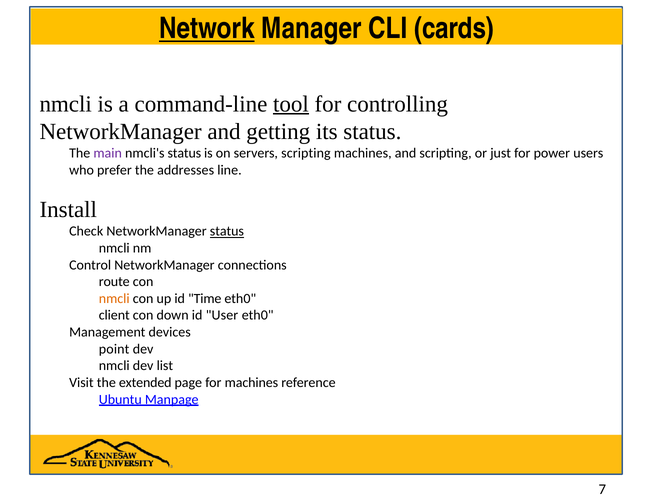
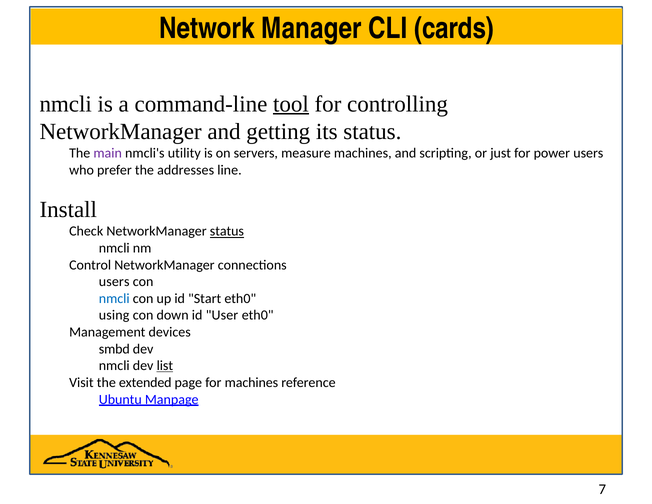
Network underline: present -> none (207, 28)
nmcli's status: status -> utility (184, 153)
servers scripting: scripting -> measure (306, 153)
route: route -> users (114, 282)
nmcli colour: orange -> blue (114, 298)
Time: Time -> Start (205, 298)
client: client -> using (114, 315)
point: point -> smbd (114, 349)
list underline: none -> present (165, 366)
